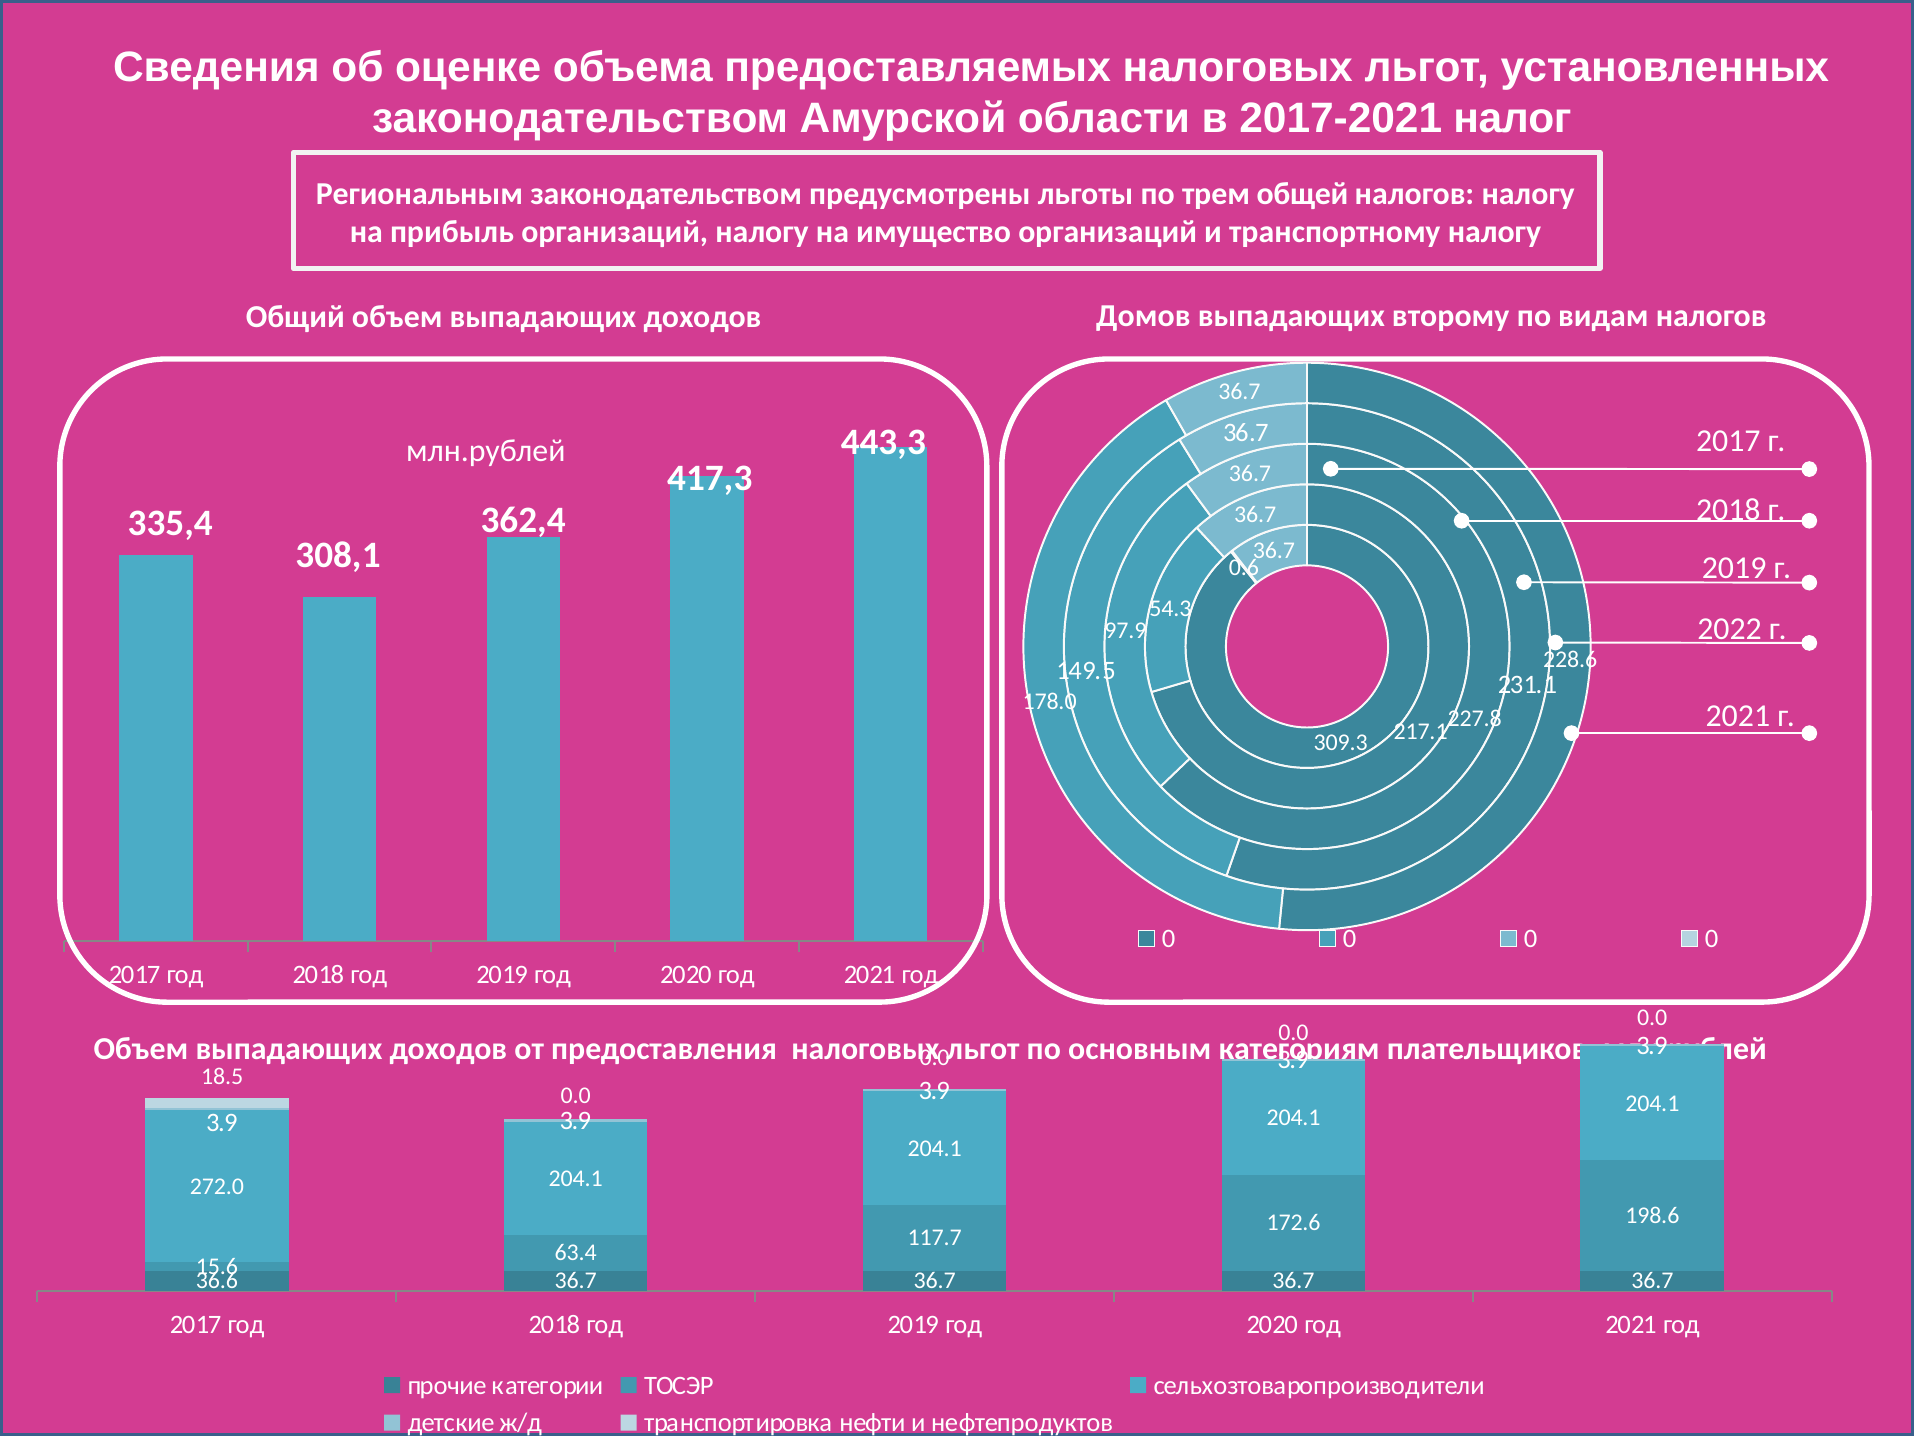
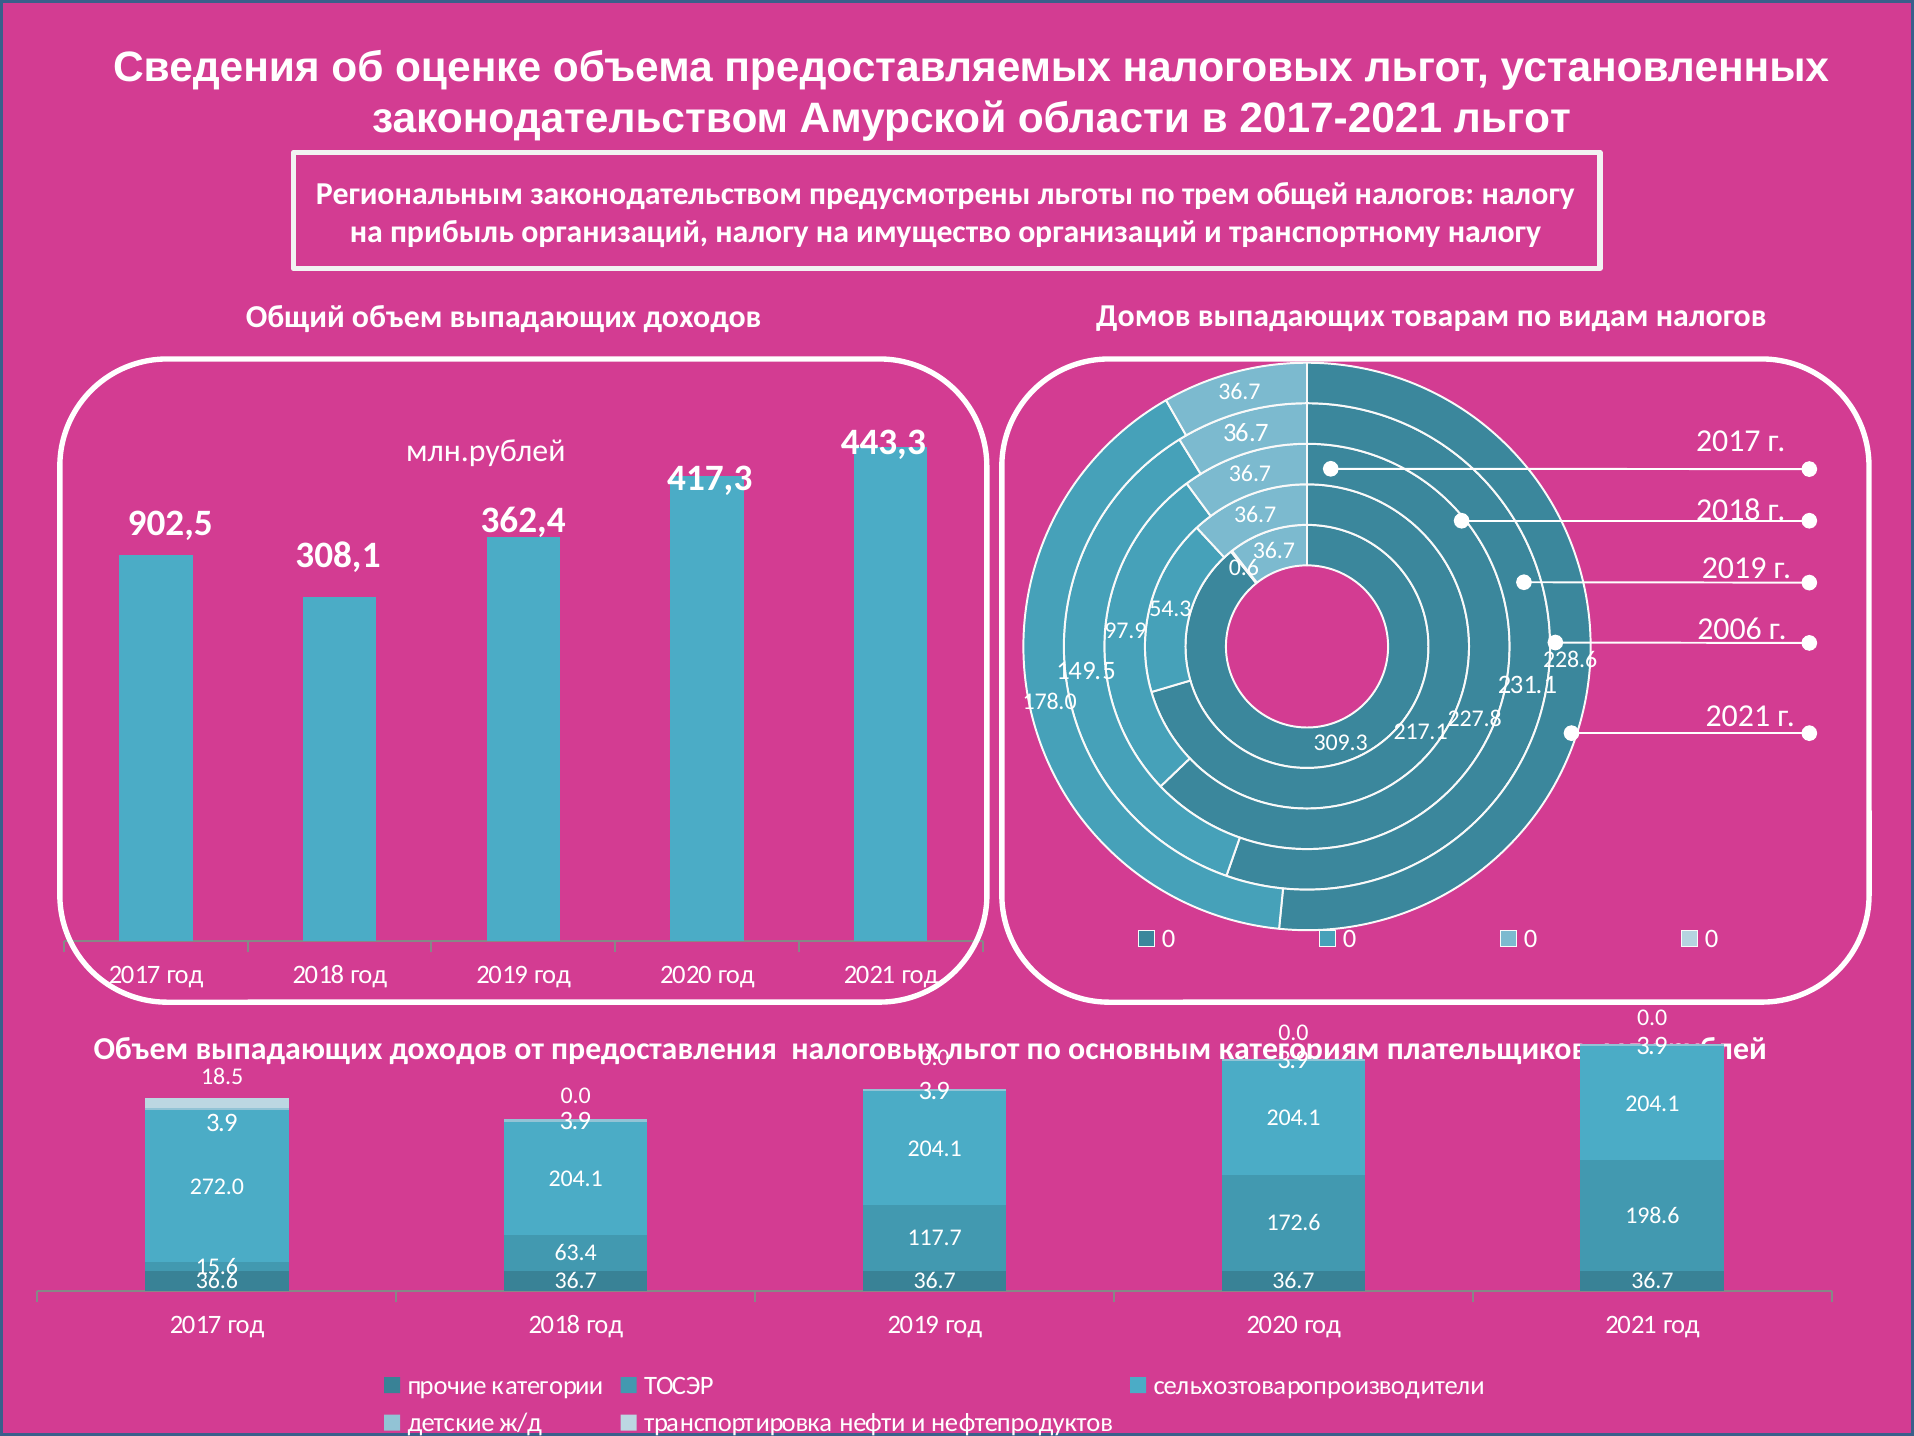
2017-2021 налог: налог -> льгот (1512, 119)
второму: второму -> товарам (1451, 316)
335,4: 335,4 -> 902,5 (170, 523)
2022: 2022 -> 2006 (1730, 629)
